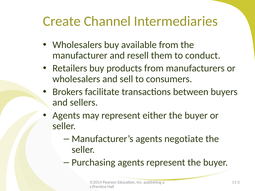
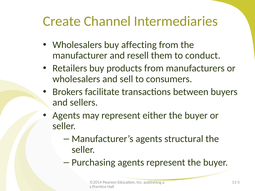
available: available -> affecting (139, 45)
negotiate: negotiate -> structural (184, 139)
